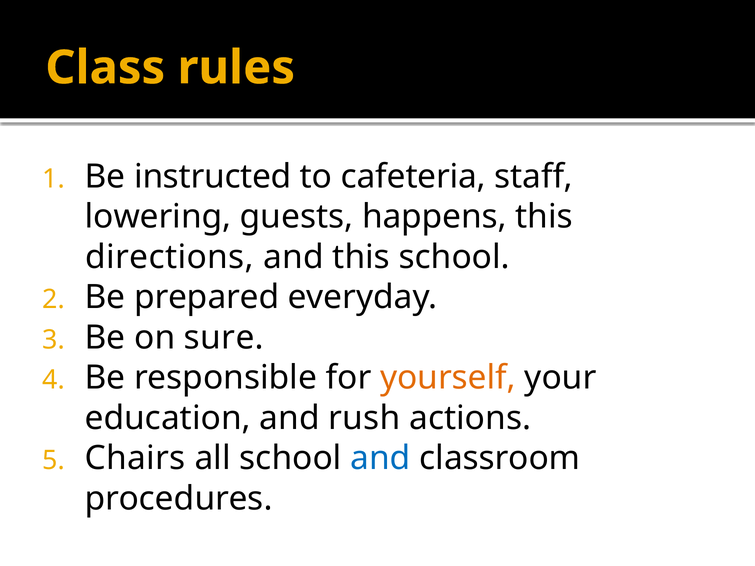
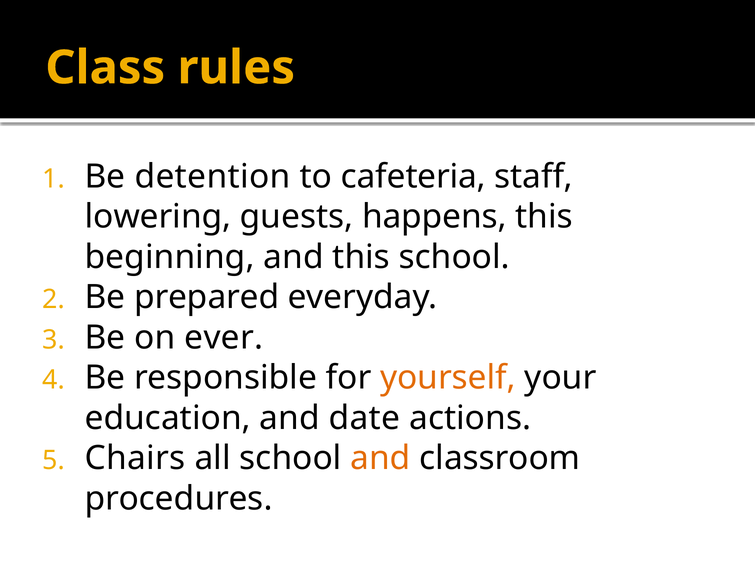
instructed: instructed -> detention (212, 177)
directions: directions -> beginning (170, 257)
sure: sure -> ever (224, 338)
rush: rush -> date (364, 418)
and colour: blue -> orange (380, 459)
